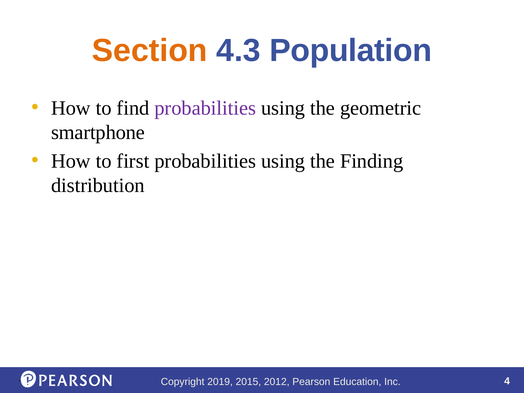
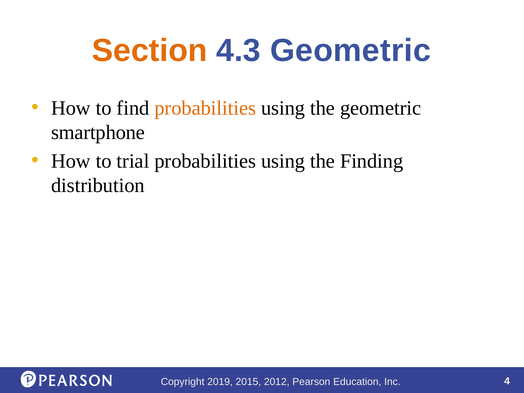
4.3 Population: Population -> Geometric (350, 51)
probabilities colour: purple -> orange (205, 108)
first: first -> trial (133, 161)
